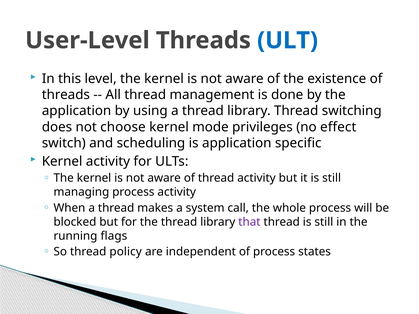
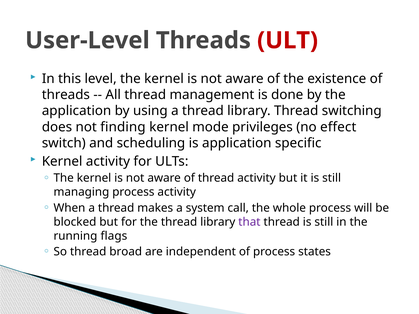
ULT colour: blue -> red (288, 40)
choose: choose -> finding (123, 127)
policy: policy -> broad (126, 252)
